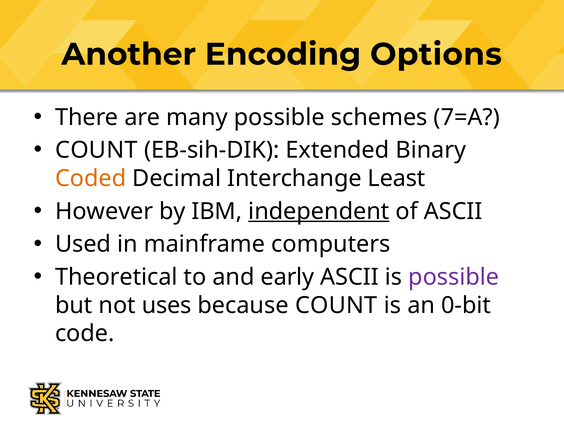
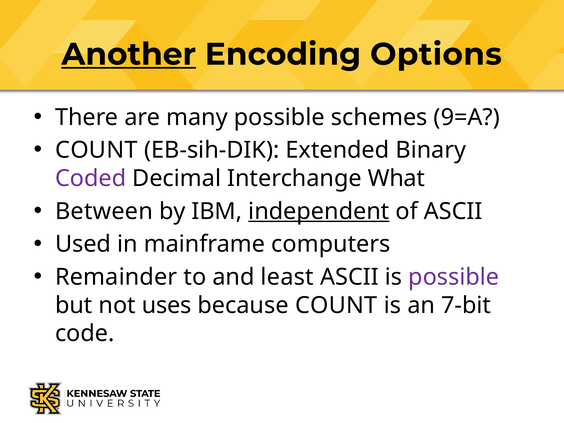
Another underline: none -> present (129, 54)
7=A: 7=A -> 9=A (467, 117)
Coded colour: orange -> purple (91, 178)
Least: Least -> What (396, 178)
However: However -> Between (104, 211)
Theoretical: Theoretical -> Remainder (116, 277)
early: early -> least (287, 277)
0-bit: 0-bit -> 7-bit (466, 305)
